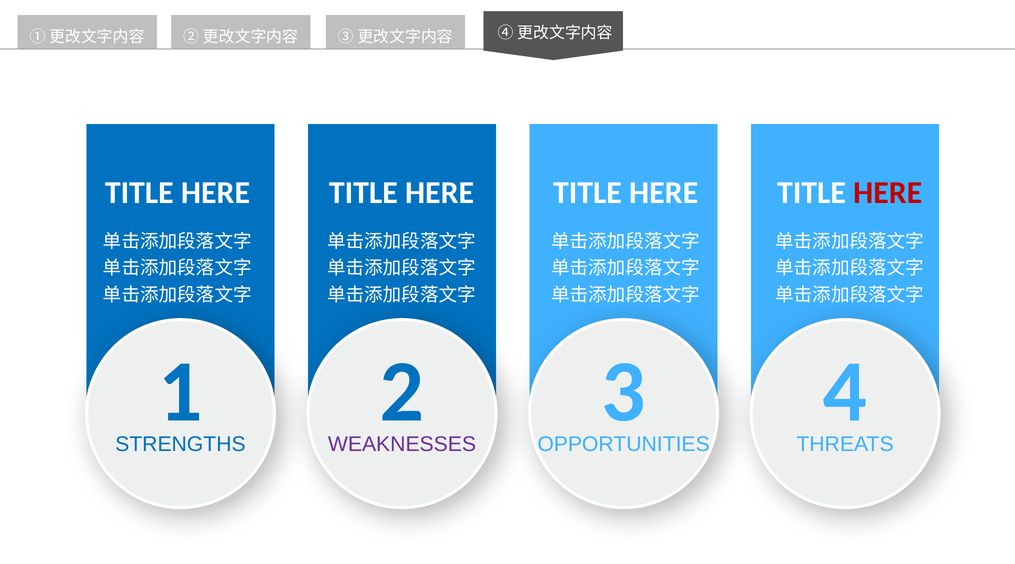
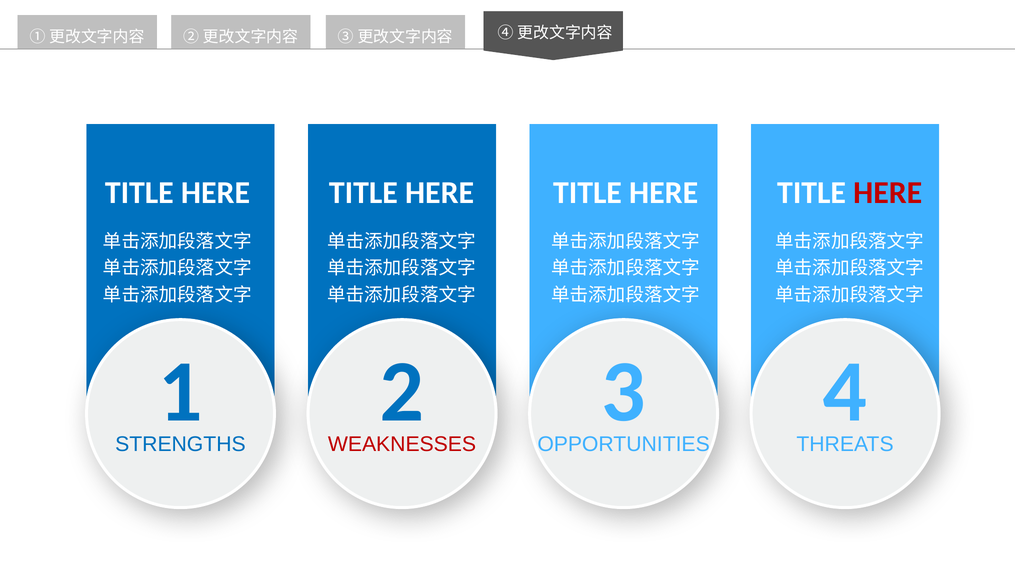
WEAKNESSES colour: purple -> red (402, 444)
